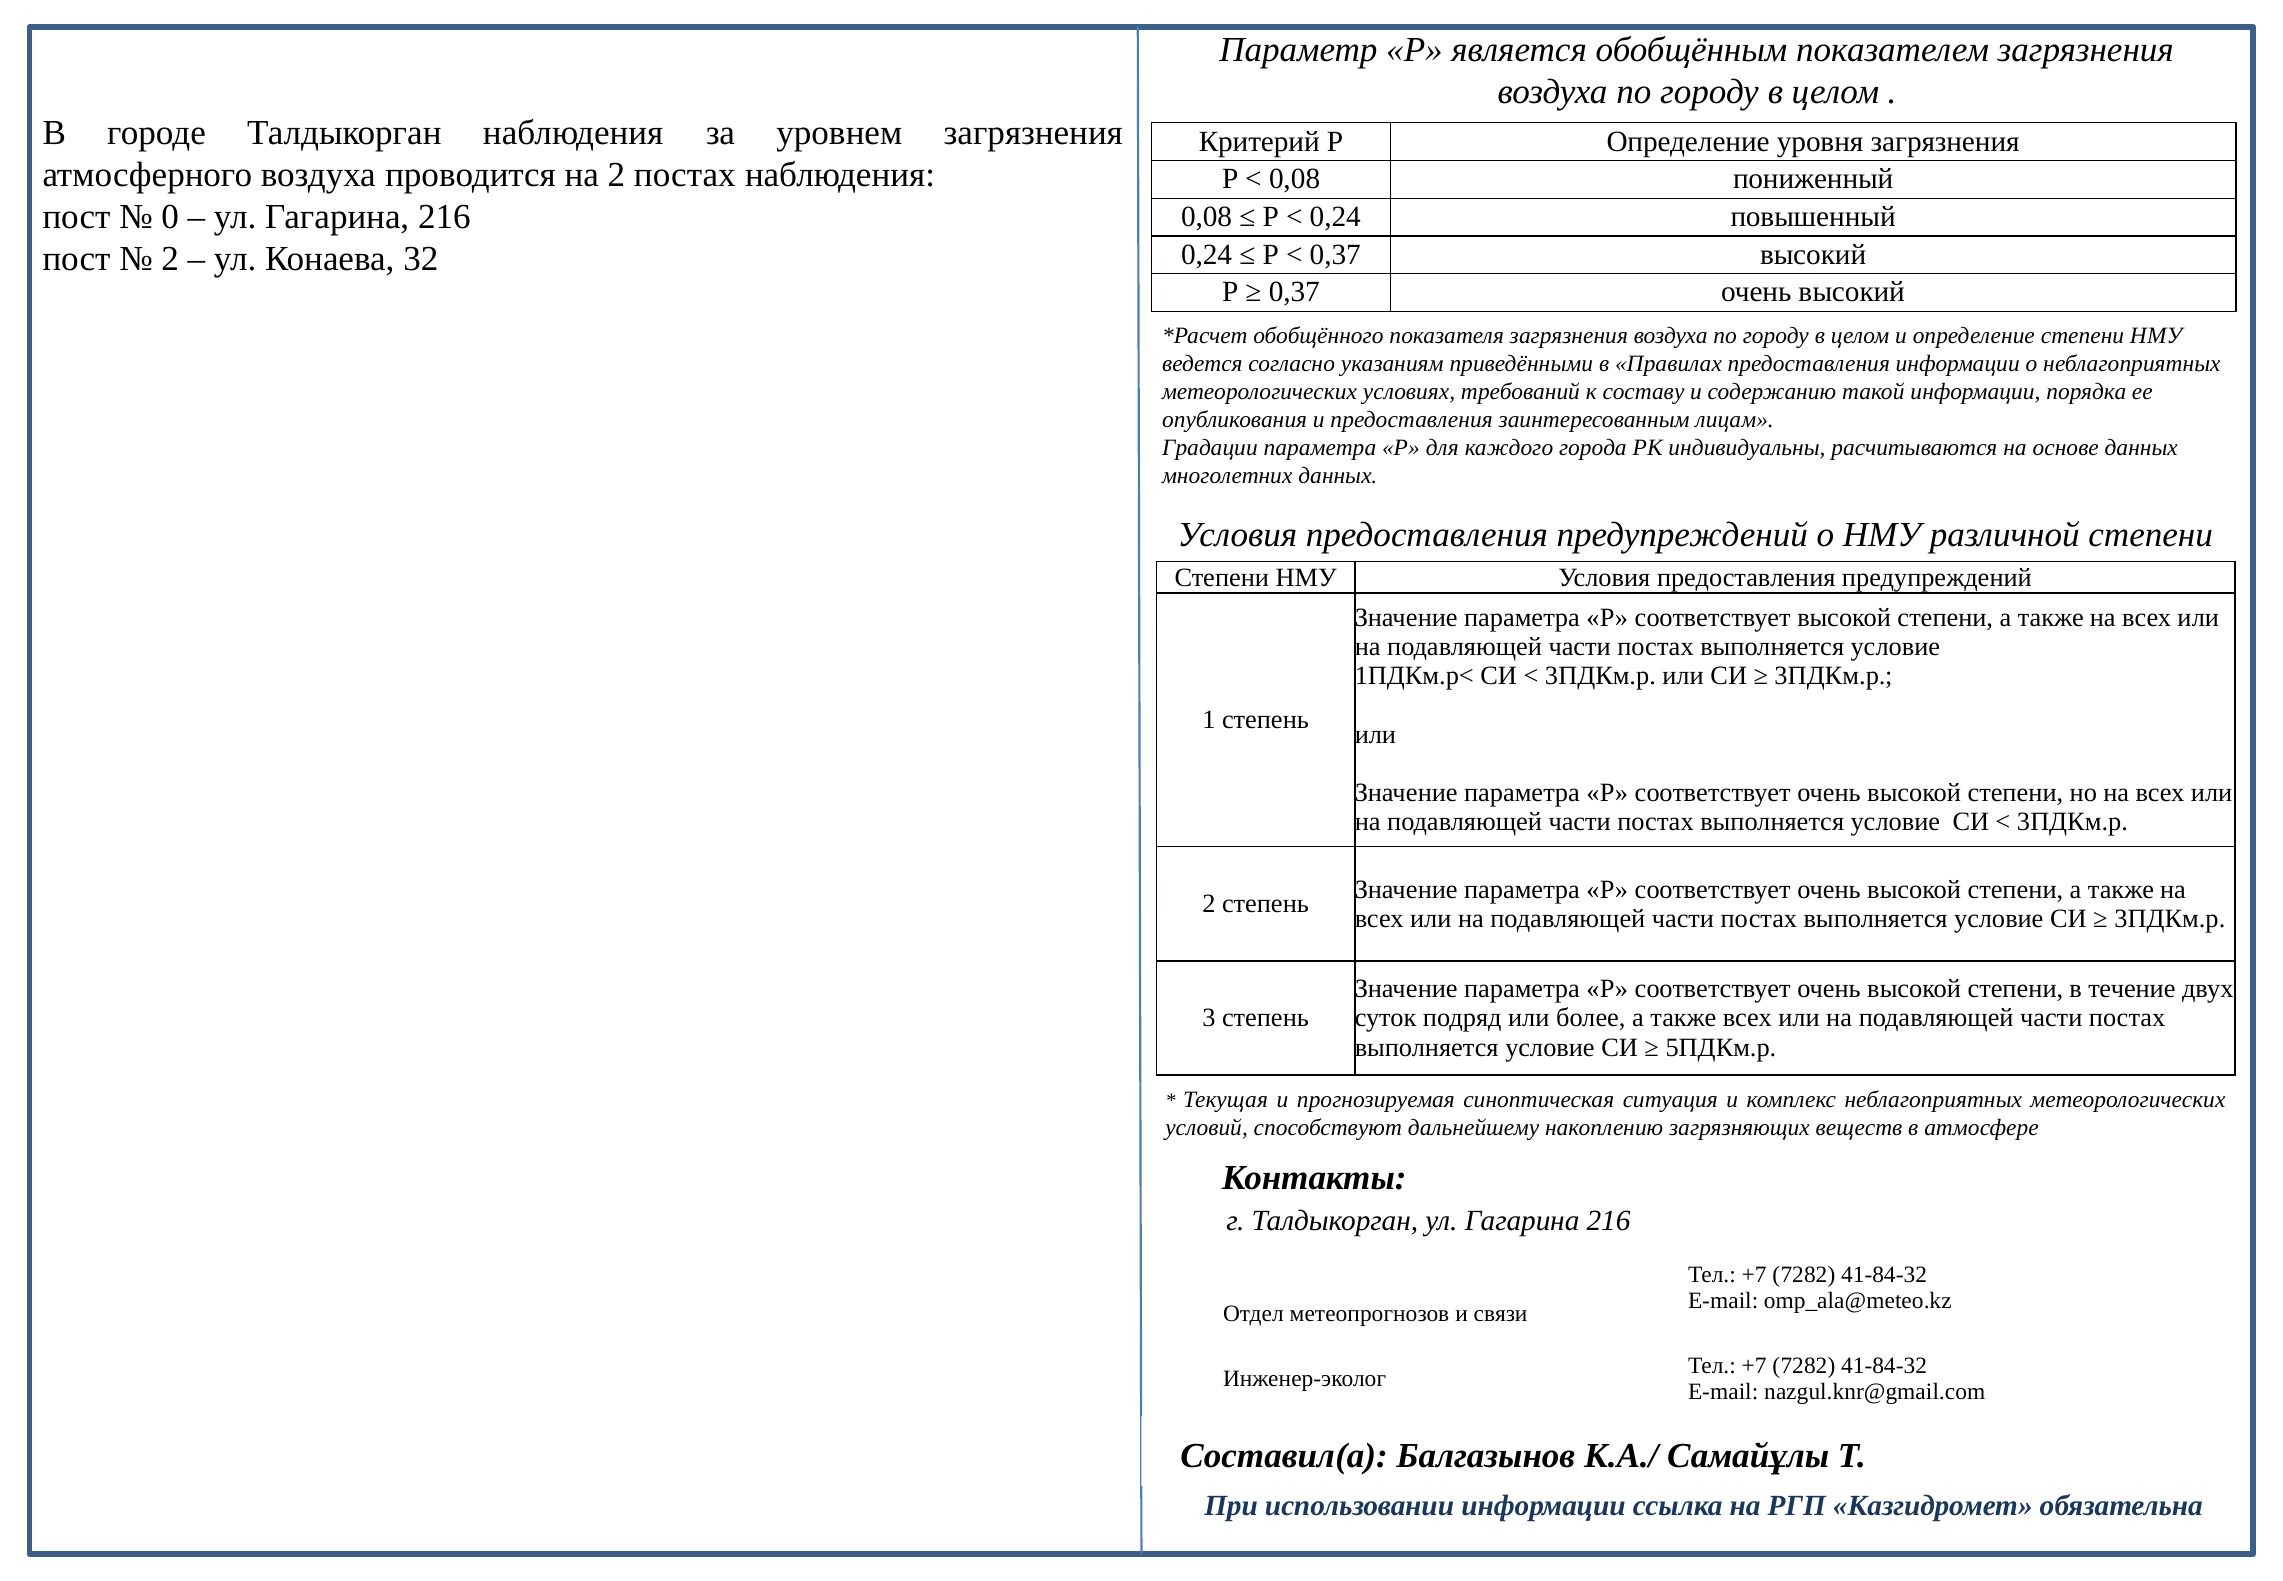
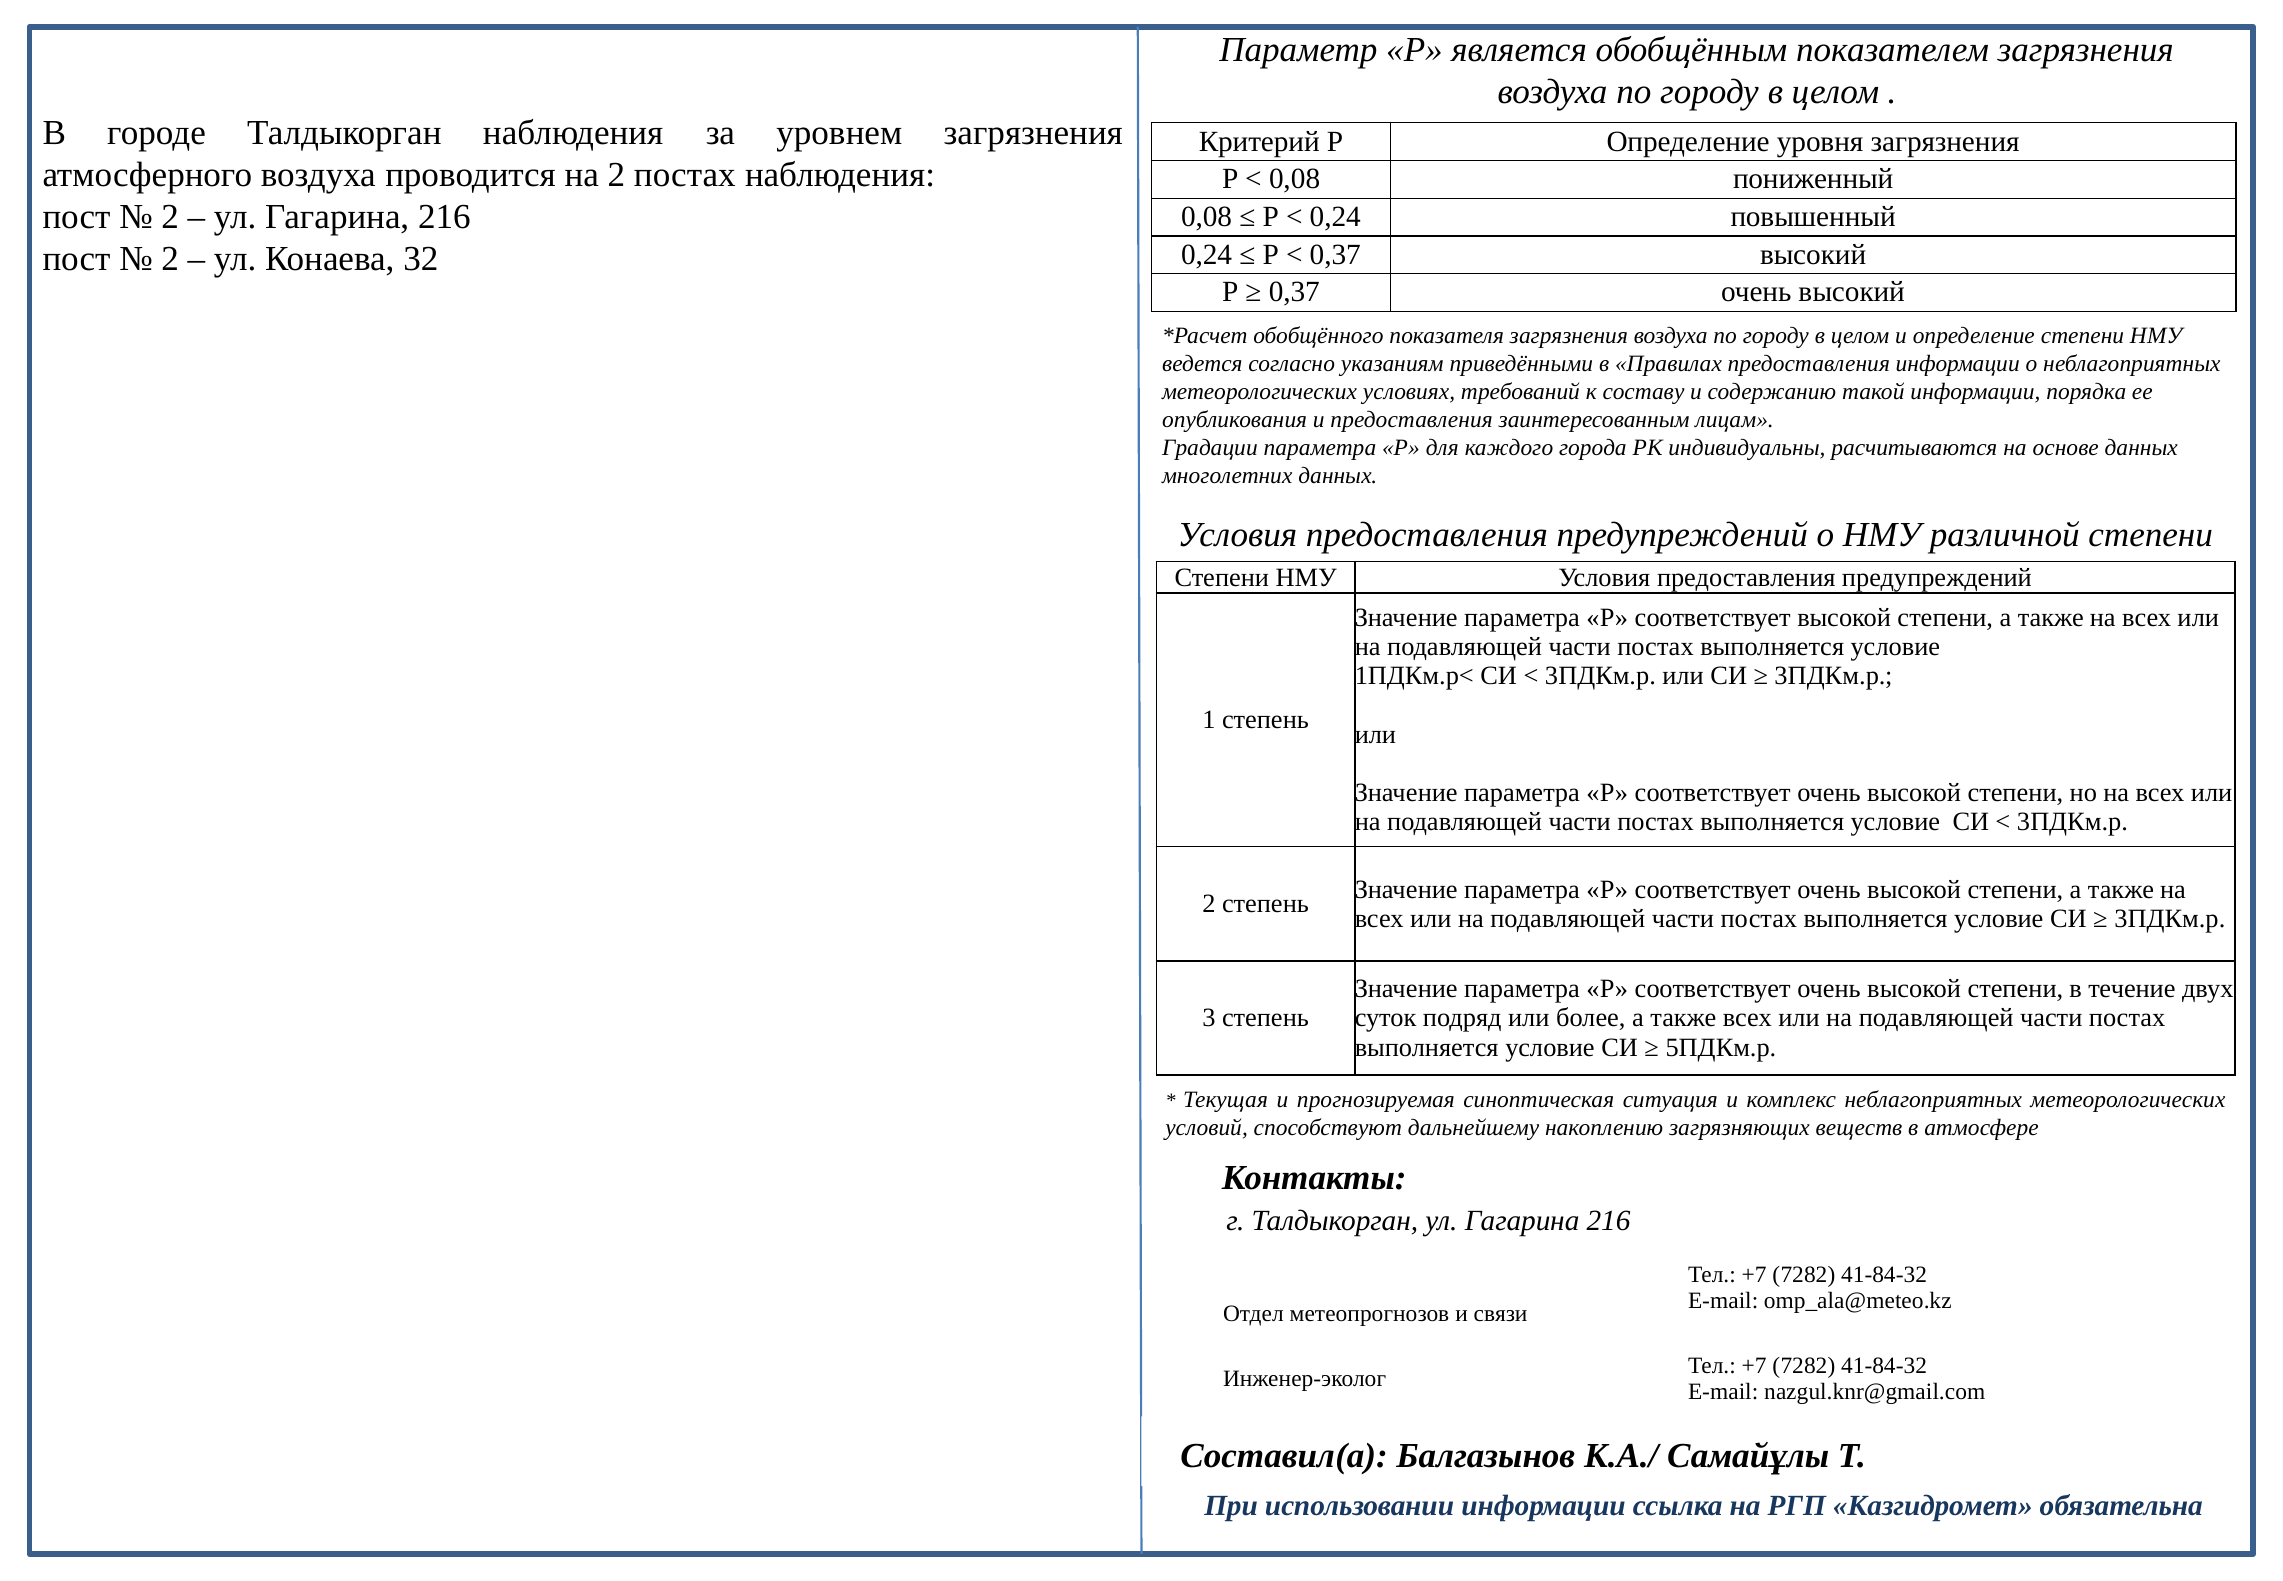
0: 0 -> 2 (170, 217)
